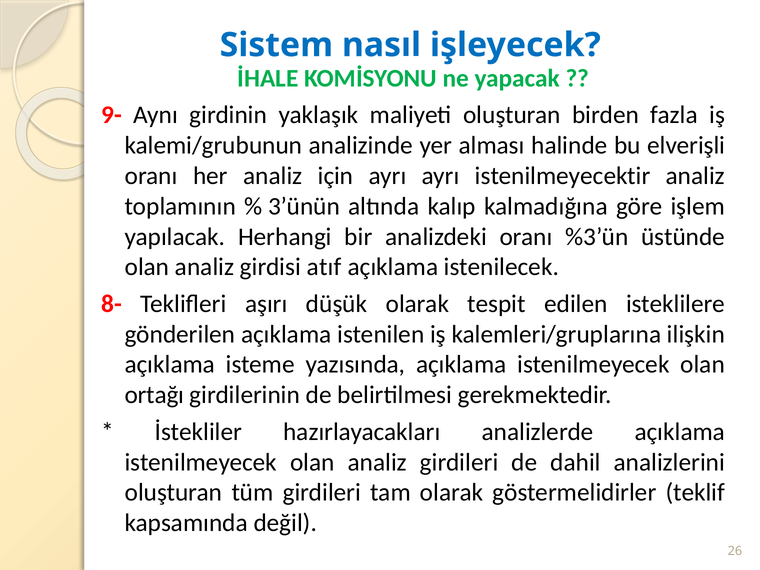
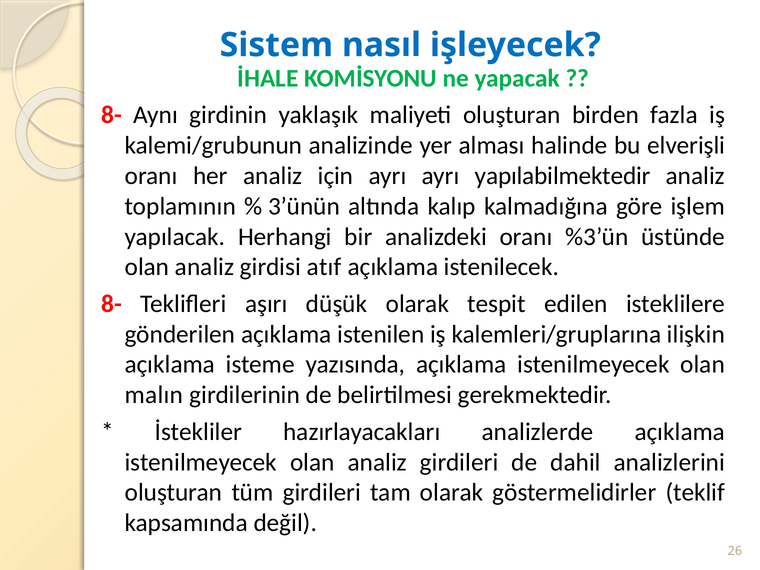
9-: 9- -> 8- (111, 115)
istenilmeyecektir: istenilmeyecektir -> yapılabilmektedir (563, 176)
ortağı: ortağı -> malın (154, 395)
